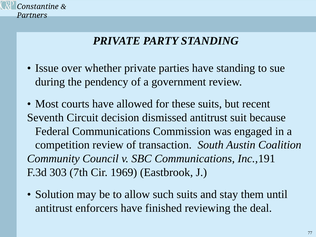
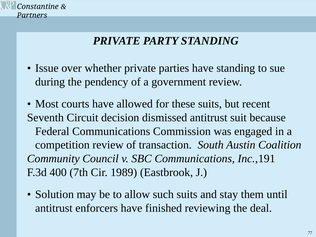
303: 303 -> 400 (58, 172)
1969: 1969 -> 1989 (124, 172)
